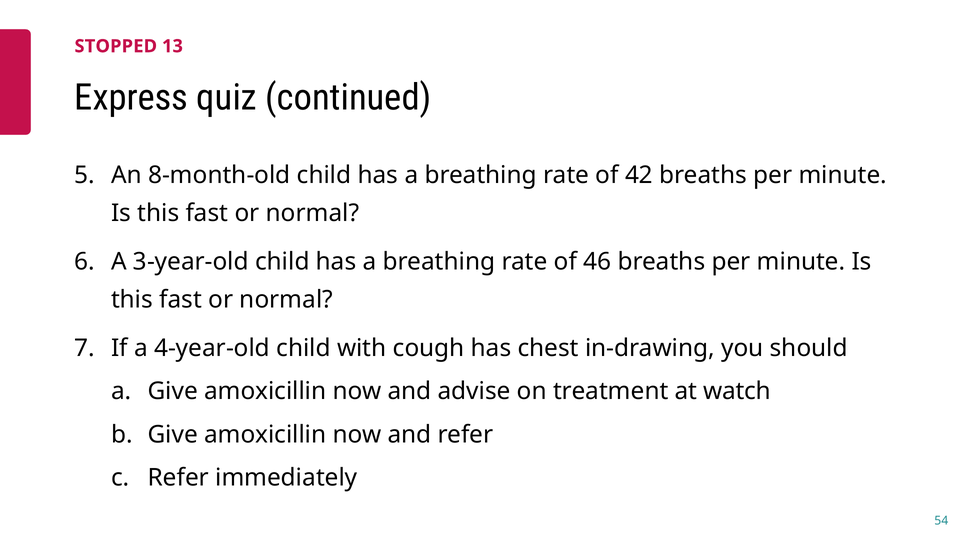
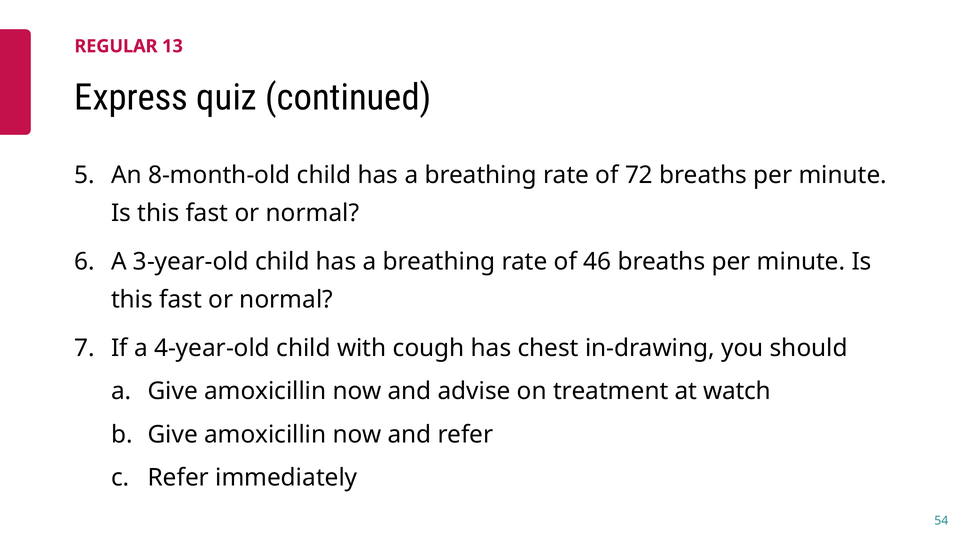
STOPPED: STOPPED -> REGULAR (116, 46)
42: 42 -> 72 (639, 175)
